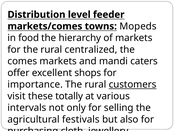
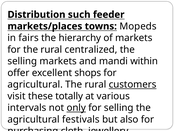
level: level -> such (79, 15)
markets/comes: markets/comes -> markets/places (45, 26)
food: food -> fairs (29, 38)
comes: comes -> selling (22, 61)
caters: caters -> within (144, 61)
importance: importance -> agricultural (35, 84)
only underline: none -> present (76, 107)
